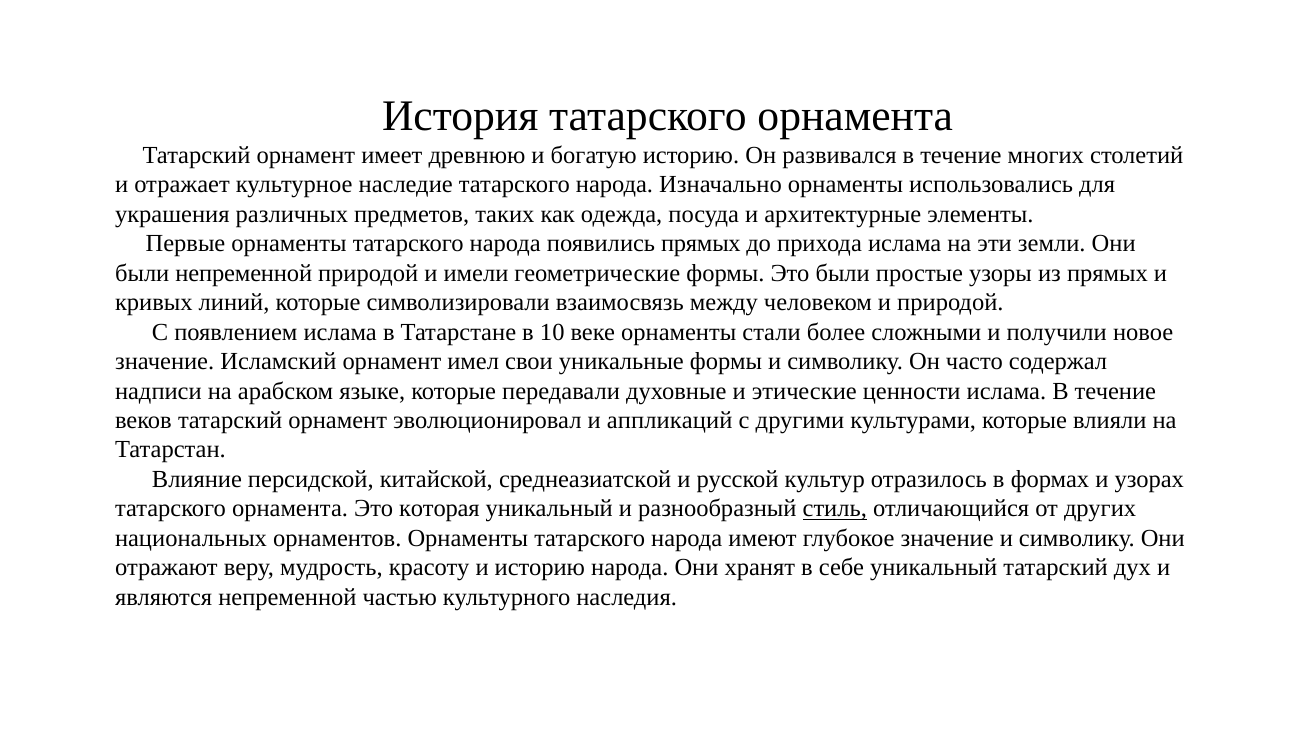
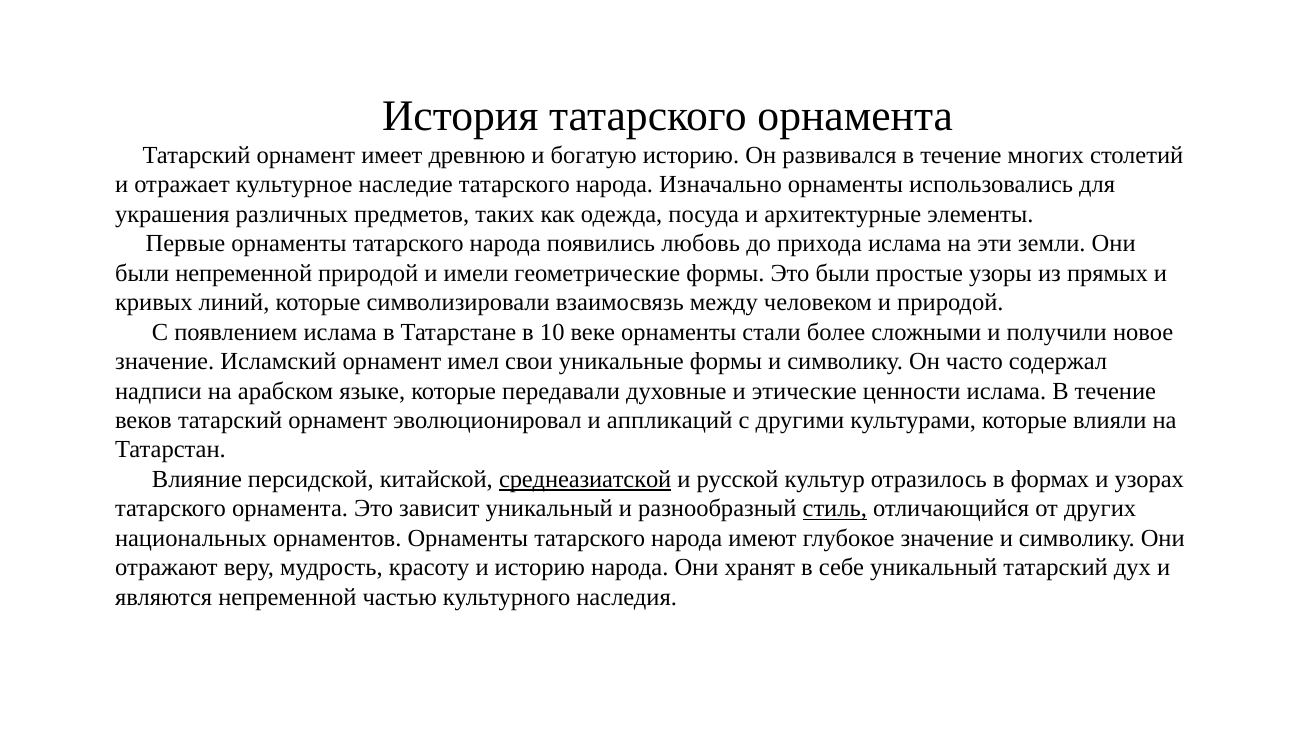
появились прямых: прямых -> любовь (701, 244)
среднеазиатской underline: none -> present (585, 479)
которая: которая -> зависит (439, 509)
